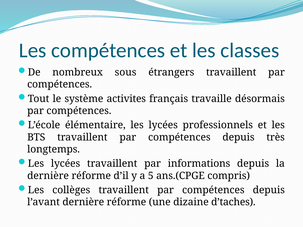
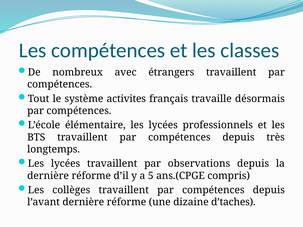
sous: sous -> avec (126, 72)
informations: informations -> observations (199, 164)
